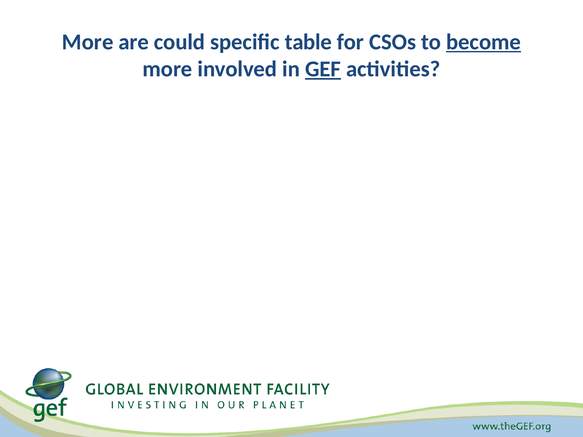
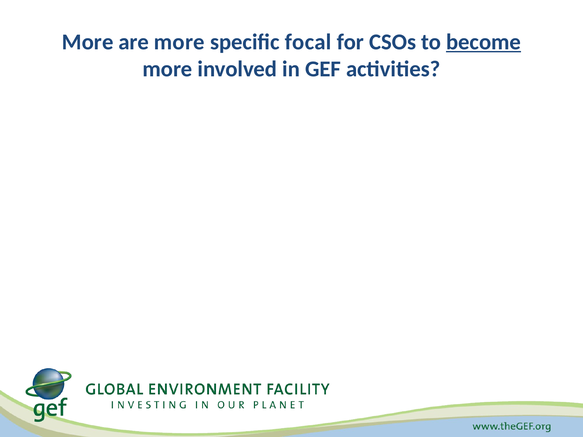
are could: could -> more (179, 42)
table: table -> focal (308, 42)
GEF underline: present -> none (323, 69)
